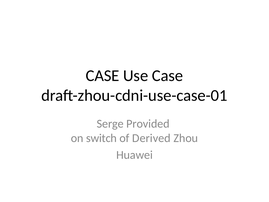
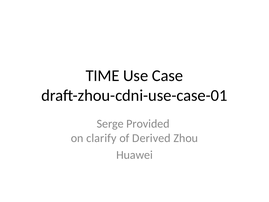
CASE: CASE -> TIME (103, 76)
switch: switch -> clarify (101, 138)
